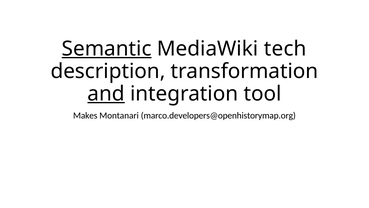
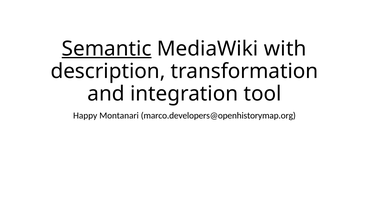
tech: tech -> with (285, 49)
and underline: present -> none (106, 94)
Makes: Makes -> Happy (85, 115)
